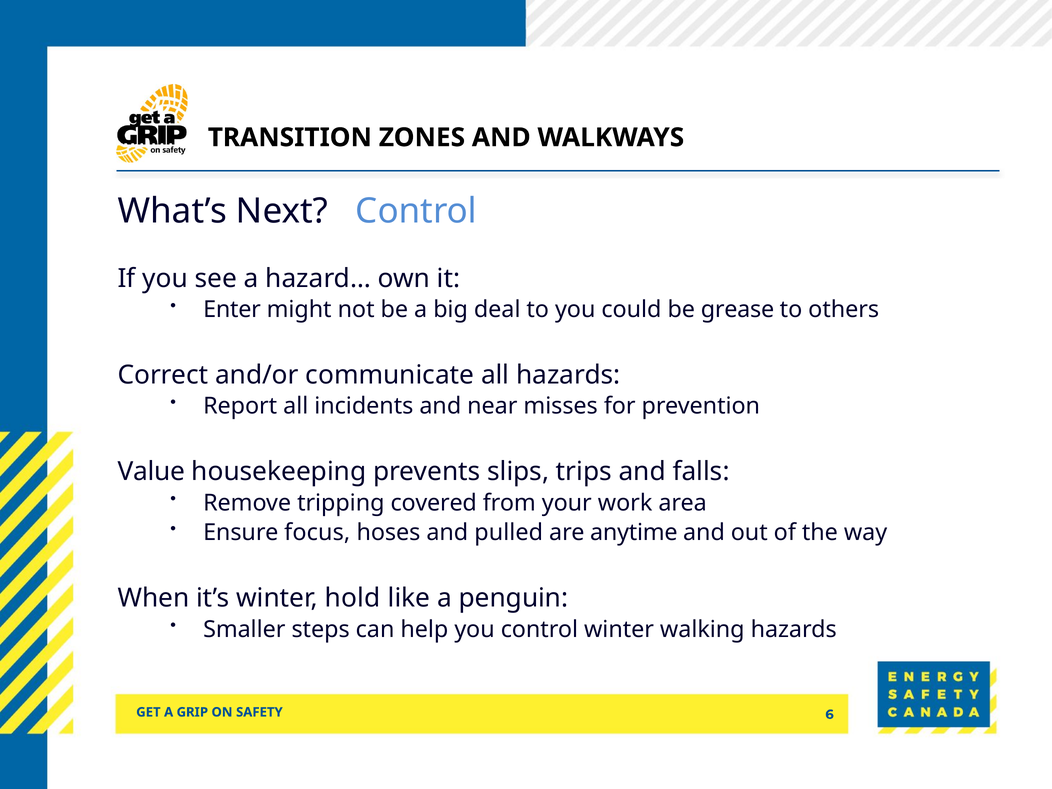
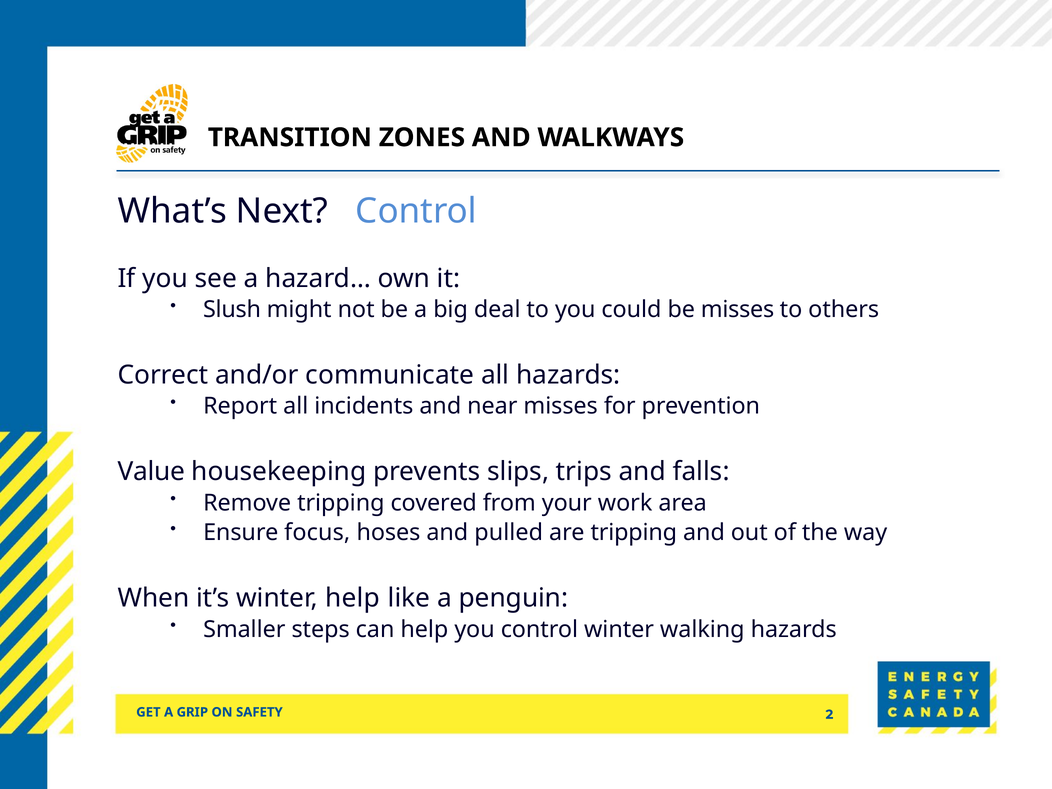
Enter: Enter -> Slush (232, 310)
be grease: grease -> misses (737, 310)
are anytime: anytime -> tripping (634, 533)
winter hold: hold -> help (353, 598)
6: 6 -> 2 (829, 714)
